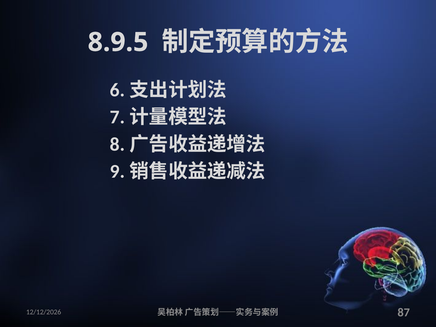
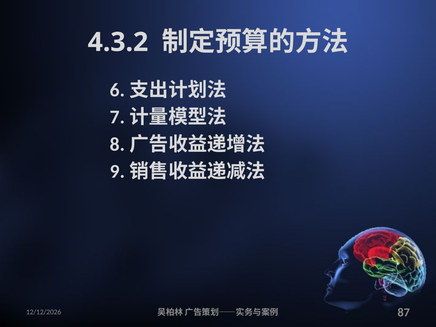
8.9.5: 8.9.5 -> 4.3.2 (118, 42)
